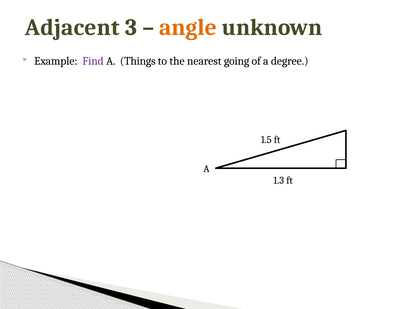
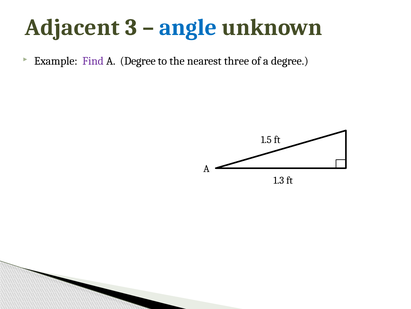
angle colour: orange -> blue (188, 27)
Things: Things -> Degree (138, 61)
going: going -> three (237, 61)
